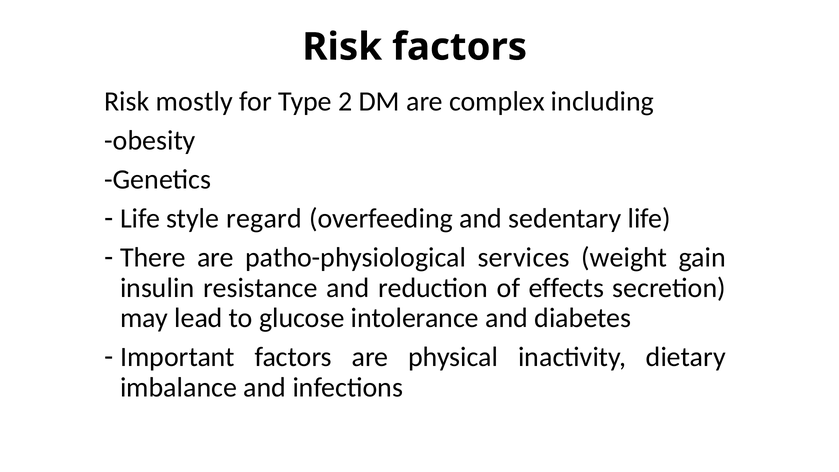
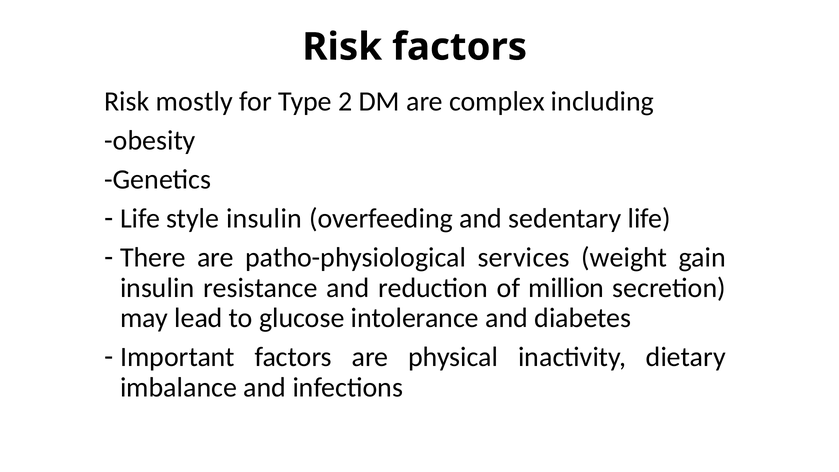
style regard: regard -> insulin (264, 219)
effects: effects -> million (566, 288)
